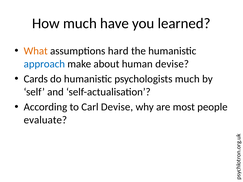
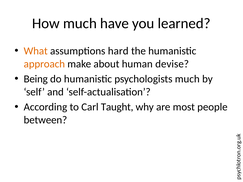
approach colour: blue -> orange (44, 64)
Cards: Cards -> Being (36, 79)
Carl Devise: Devise -> Taught (117, 107)
evaluate: evaluate -> between (45, 120)
